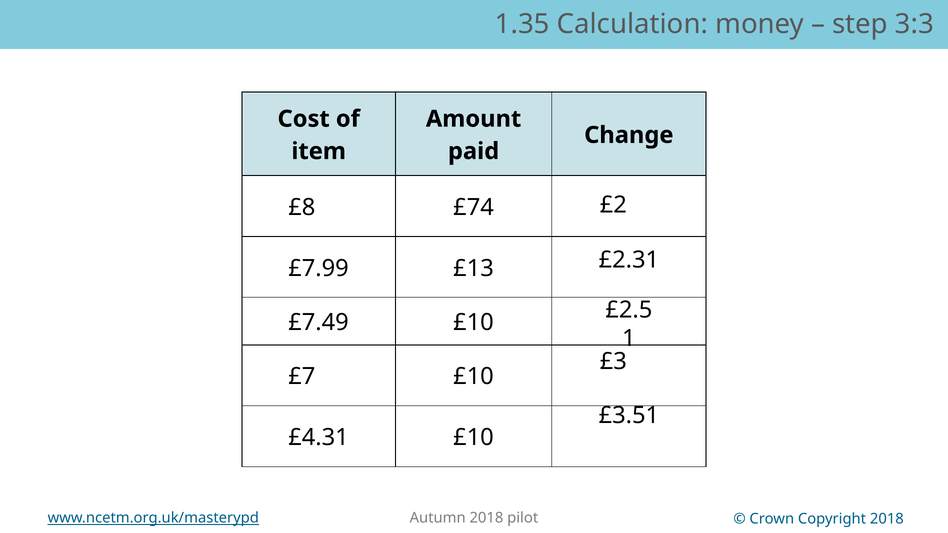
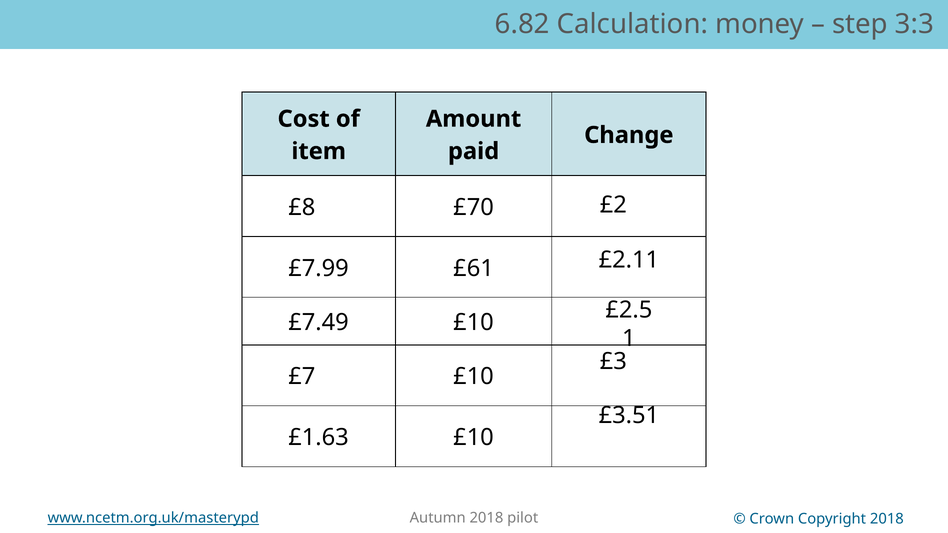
1.35: 1.35 -> 6.82 (522, 24)
£74: £74 -> £70 (474, 207)
£2.31: £2.31 -> £2.11 (629, 260)
£13: £13 -> £61 (474, 268)
£4.31: £4.31 -> £1.63 (318, 438)
